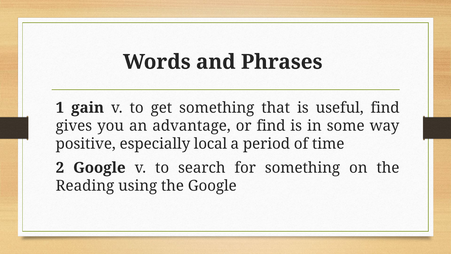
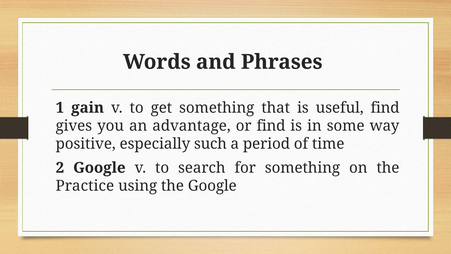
local: local -> such (210, 144)
Reading: Reading -> Practice (85, 186)
